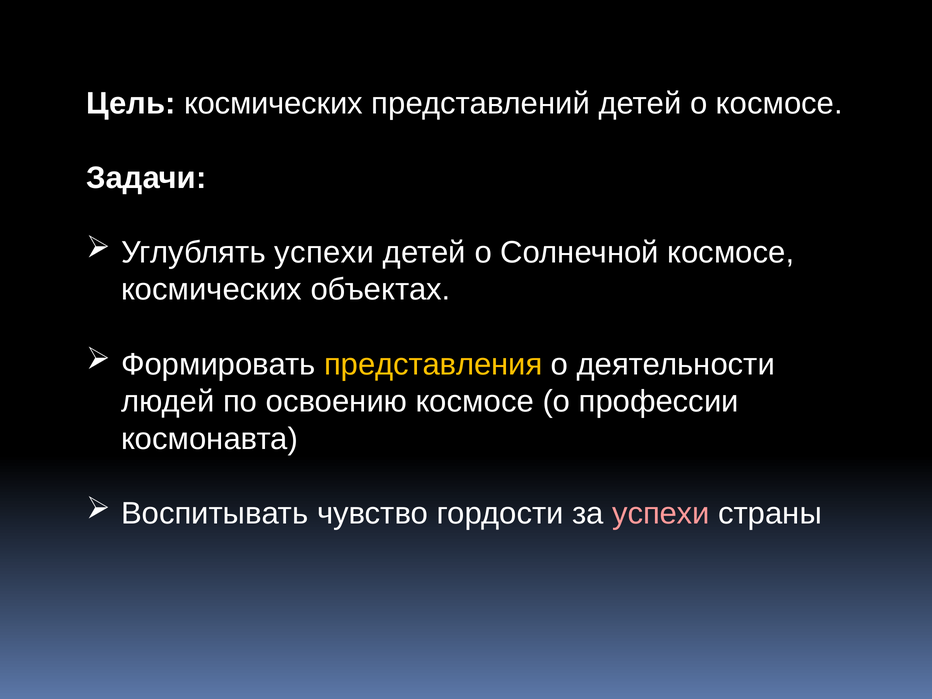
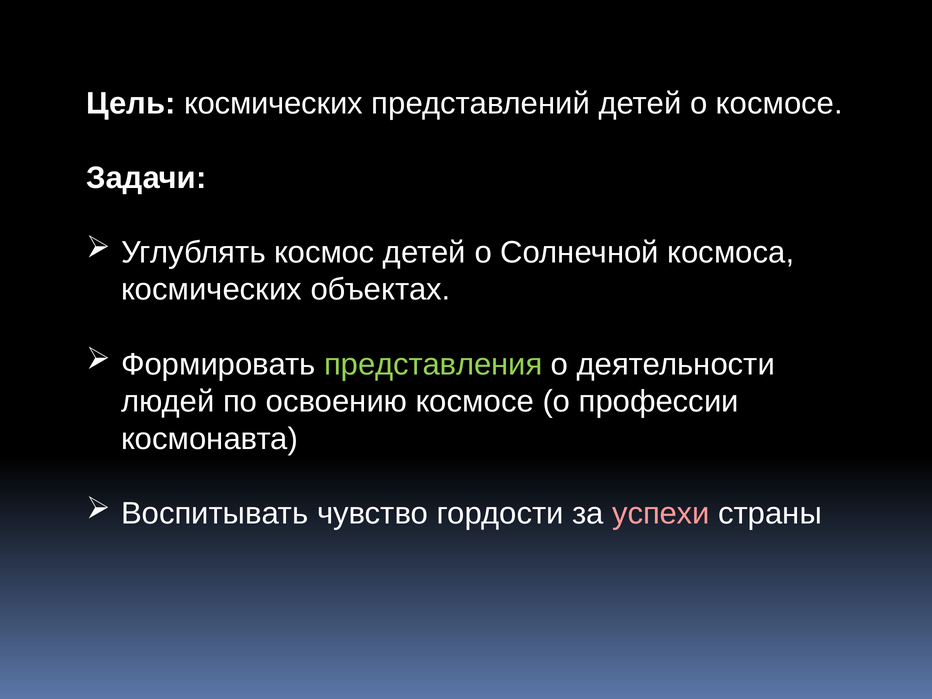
Углублять успехи: успехи -> космос (324, 252)
Солнечной космосе: космосе -> космоса (731, 252)
представления colour: yellow -> light green (433, 364)
